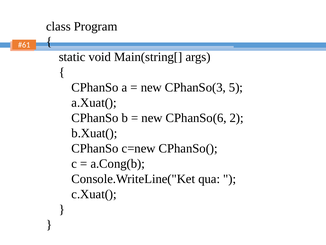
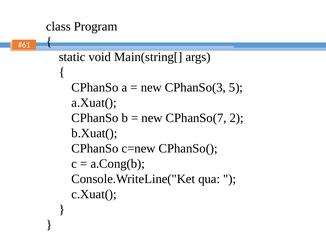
CPhanSo(6: CPhanSo(6 -> CPhanSo(7 (196, 118)
